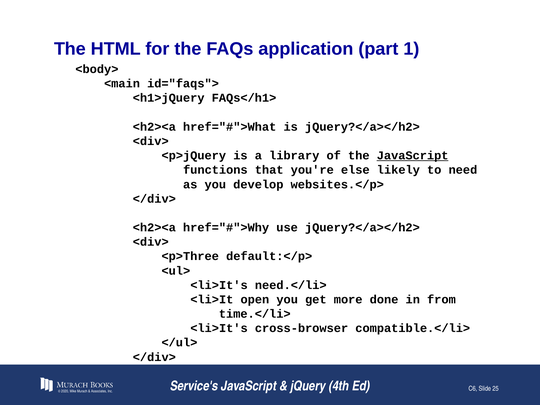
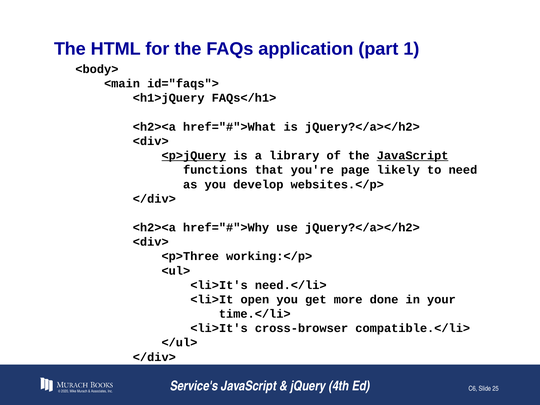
<p>jQuery underline: none -> present (194, 156)
else: else -> page (355, 170)
default:</p>: default:</p> -> working:</p> (269, 256)
from: from -> your (441, 300)
